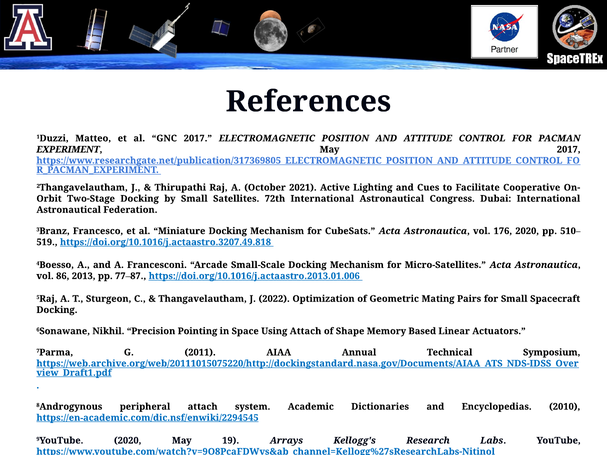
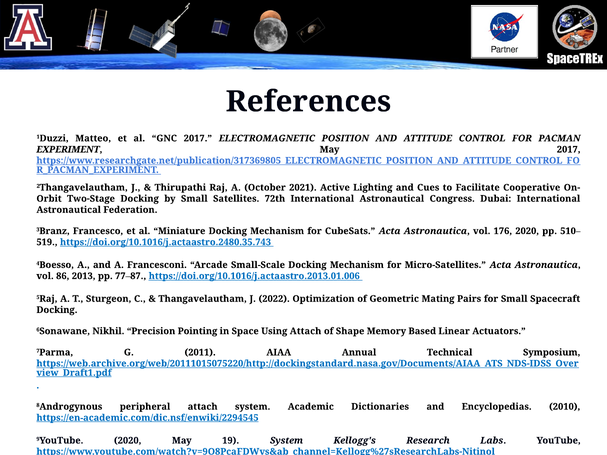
https://doi.org/10.1016/j.actaastro.3207.49.818: https://doi.org/10.1016/j.actaastro.3207.49.818 -> https://doi.org/10.1016/j.actaastro.2480.35.743 (166, 242)
19 Arrays: Arrays -> System (286, 441)
